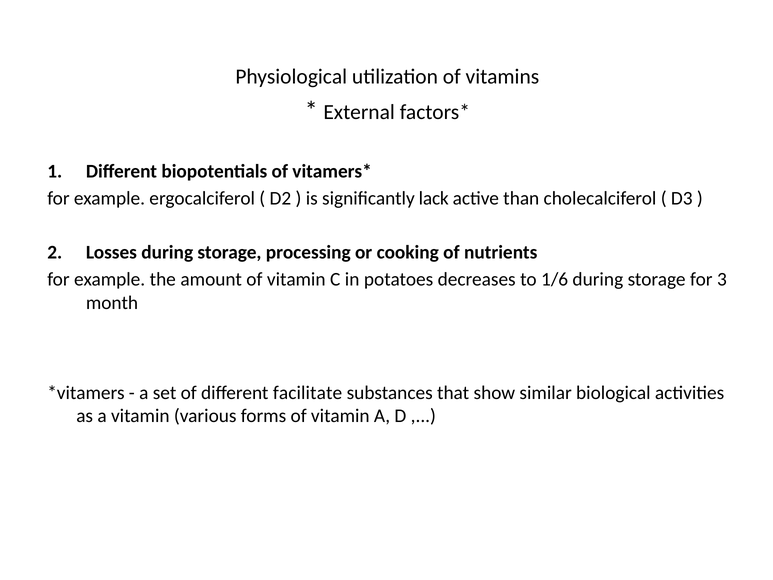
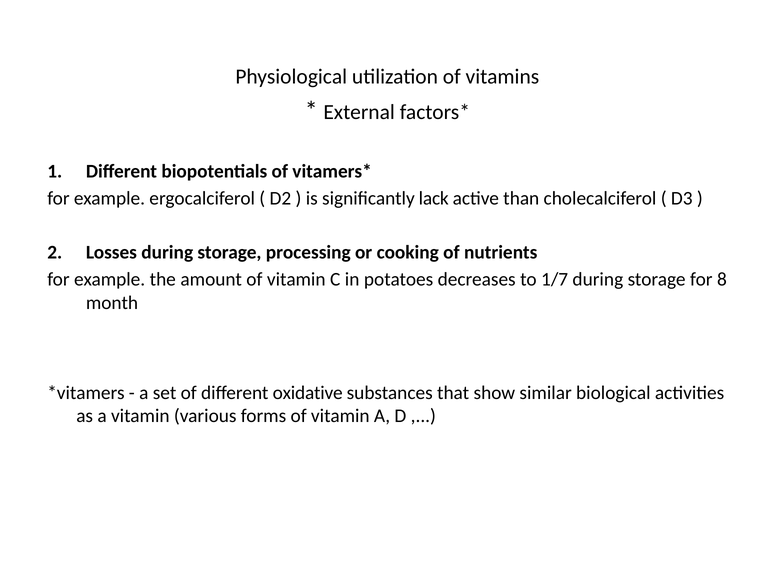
1/6: 1/6 -> 1/7 (555, 279)
3: 3 -> 8 (722, 279)
facilitate: facilitate -> oxidative (308, 393)
